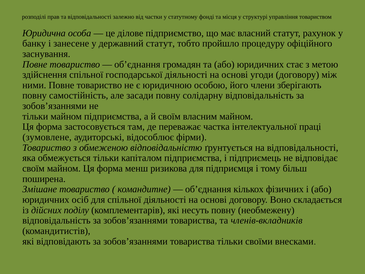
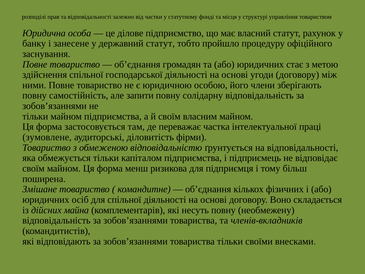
засади: засади -> запити (140, 95)
відособлює: відособлює -> діловитість (150, 137)
поділу: поділу -> майна (76, 210)
